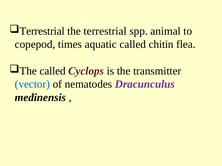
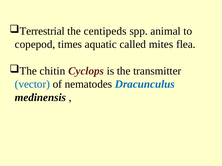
the terrestrial: terrestrial -> centipeds (105, 31)
chitin: chitin -> mites (161, 44)
The called: called -> chitin (52, 71)
Dracunculus colour: purple -> blue (145, 84)
